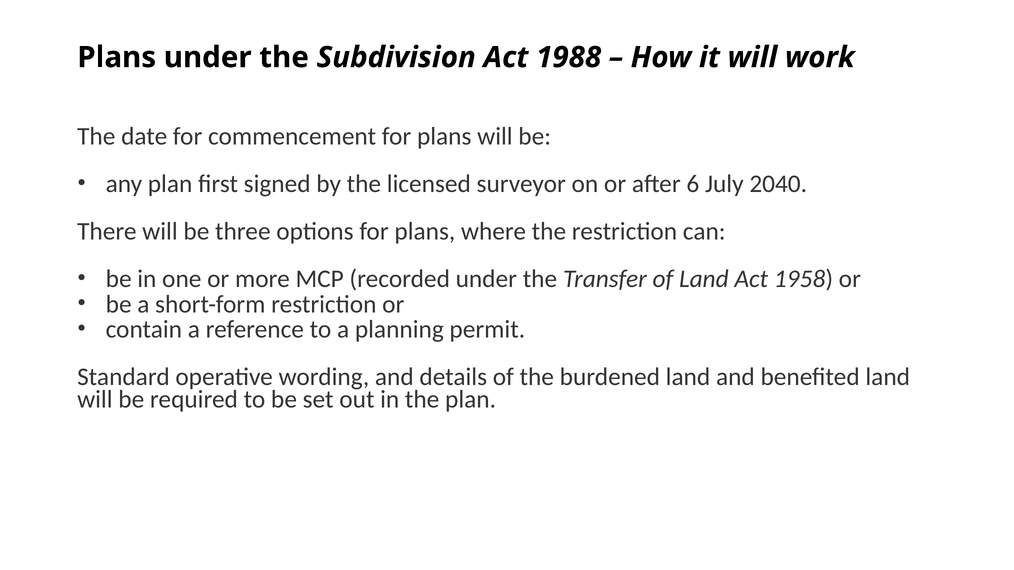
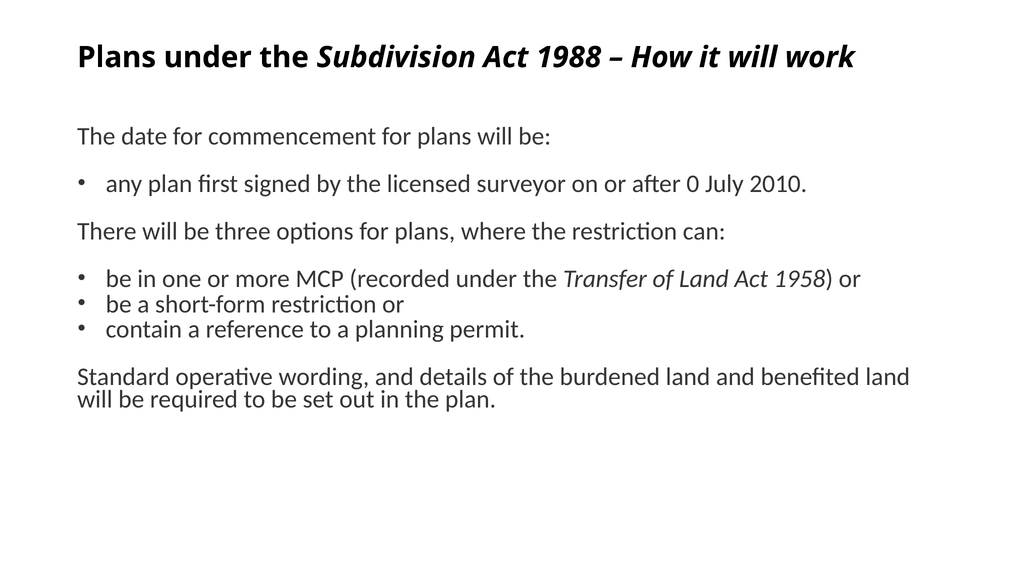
6: 6 -> 0 (693, 184)
2040: 2040 -> 2010 (778, 184)
